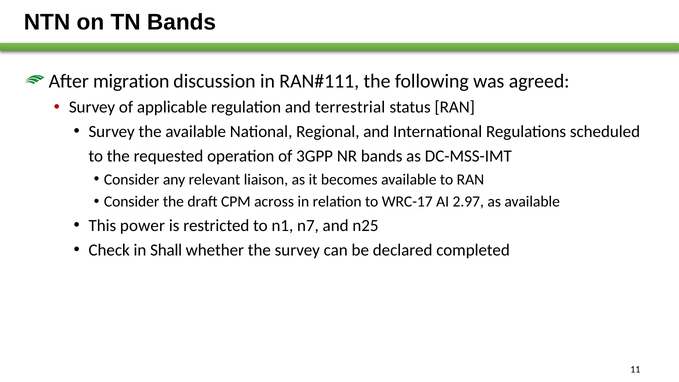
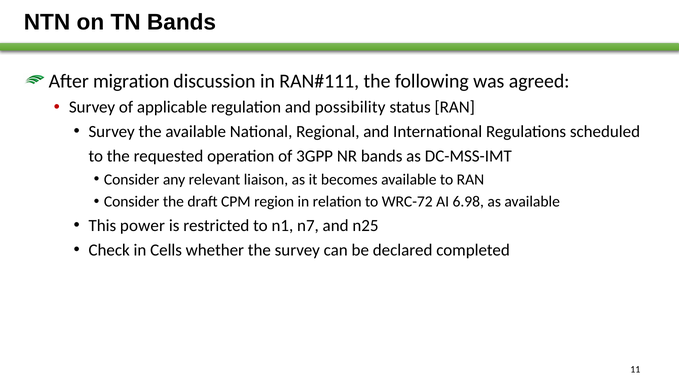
terrestrial: terrestrial -> possibility (350, 107)
across: across -> region (274, 202)
WRC-17: WRC-17 -> WRC-72 (407, 202)
2.97: 2.97 -> 6.98 (468, 202)
Shall: Shall -> Cells (166, 250)
